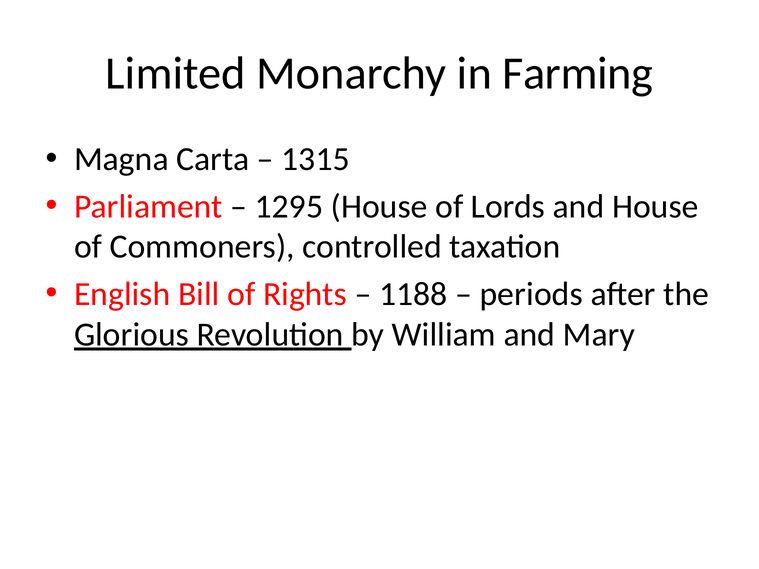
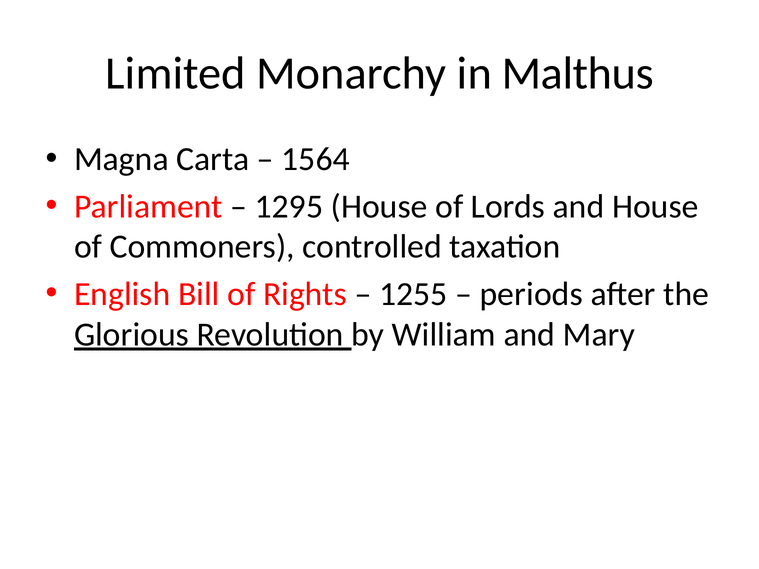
Farming: Farming -> Malthus (578, 73)
1315: 1315 -> 1564 (316, 159)
1188: 1188 -> 1255 (413, 294)
